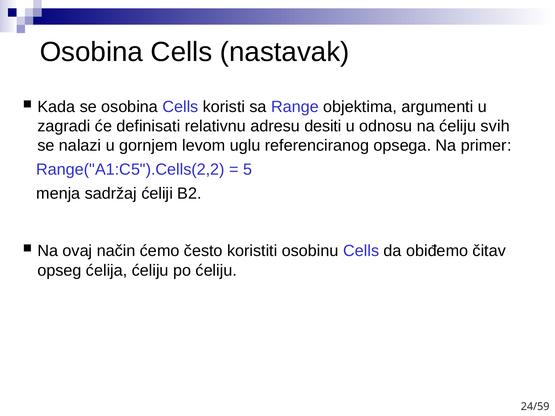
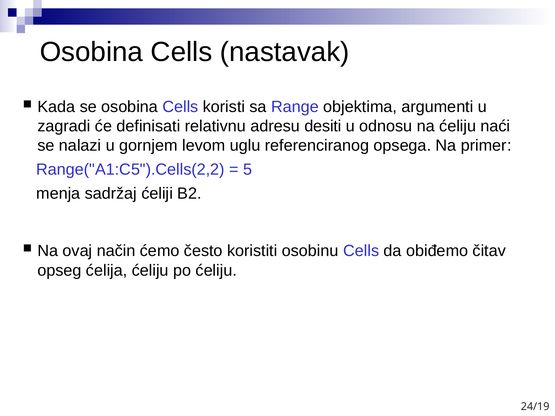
svih: svih -> naći (495, 126)
24/59: 24/59 -> 24/19 (535, 407)
